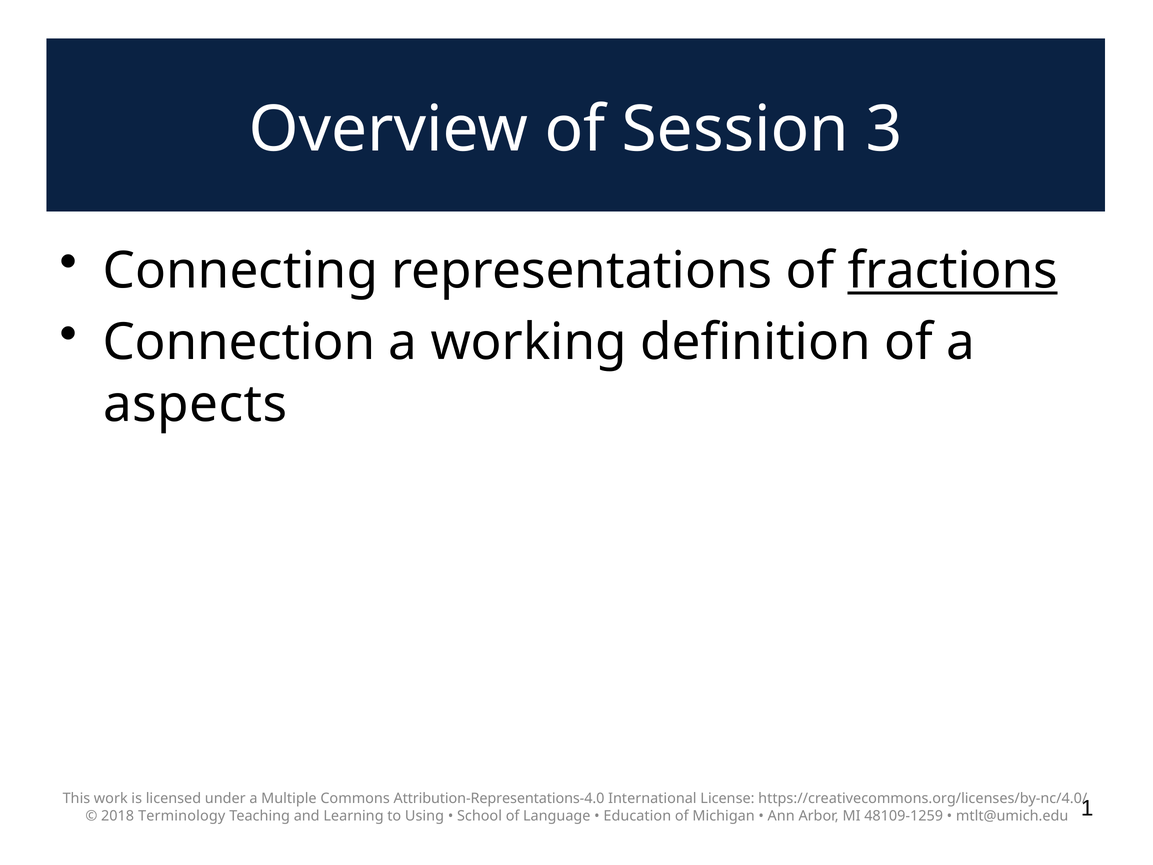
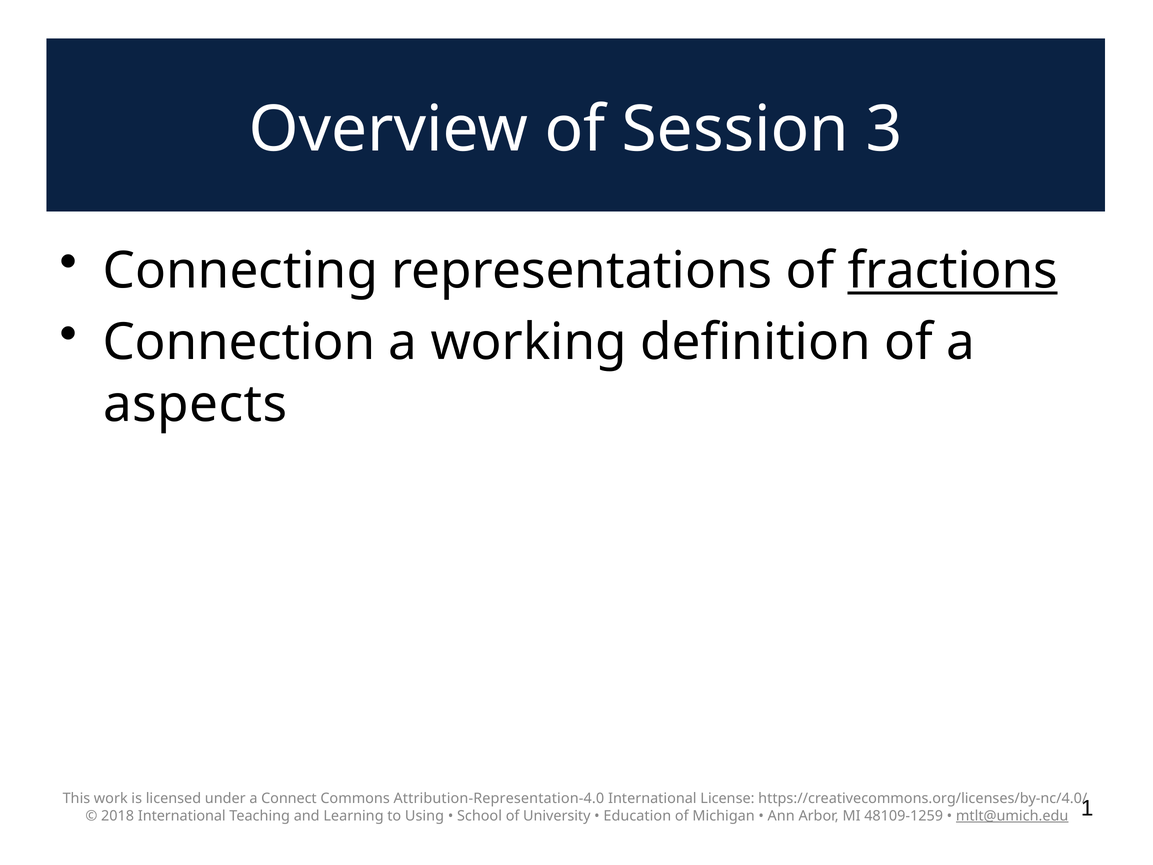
Multiple: Multiple -> Connect (289, 798)
Attribution-Representations-4.0: Attribution-Representations-4.0 -> Attribution-Representation-4.0 (499, 798)
2018 Terminology: Terminology -> International (182, 816)
Language: Language -> University (557, 816)
mtlt@umich.edu underline: none -> present (1012, 816)
